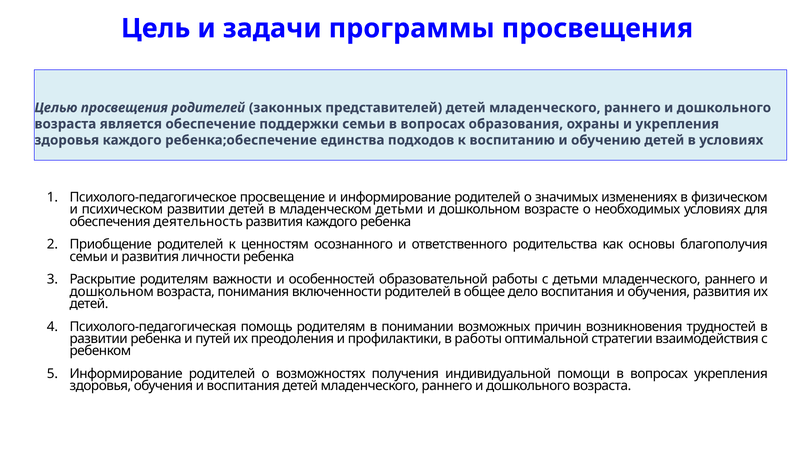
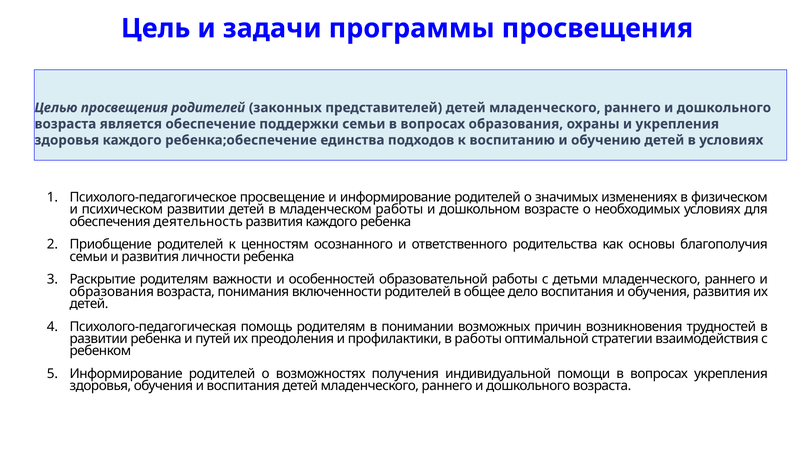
младенческом детьми: детьми -> работы (399, 210)
дошкольном: дошкольном -> образования (112, 292)
